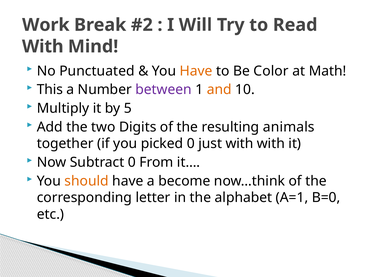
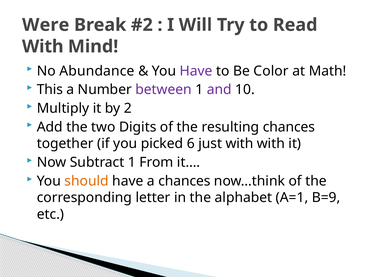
Work: Work -> Were (46, 25)
Punctuated: Punctuated -> Abundance (97, 71)
Have colour: orange -> purple (196, 71)
and colour: orange -> purple (219, 90)
5: 5 -> 2 (128, 108)
resulting animals: animals -> chances (289, 127)
picked 0: 0 -> 6 (191, 143)
Subtract 0: 0 -> 1 (132, 162)
a become: become -> chances (184, 181)
B=0: B=0 -> B=9 (326, 197)
